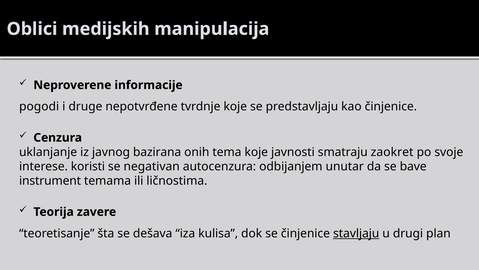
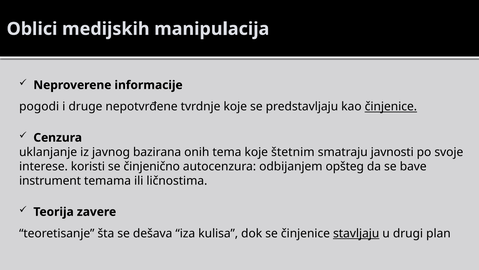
činjenice underline: none -> present (391, 106)
javnosti: javnosti -> štetnim (293, 152)
zaokret: zaokret -> javnosti (392, 152)
negativan: negativan -> činjenično (152, 166)
unutar: unutar -> opšteg (345, 166)
